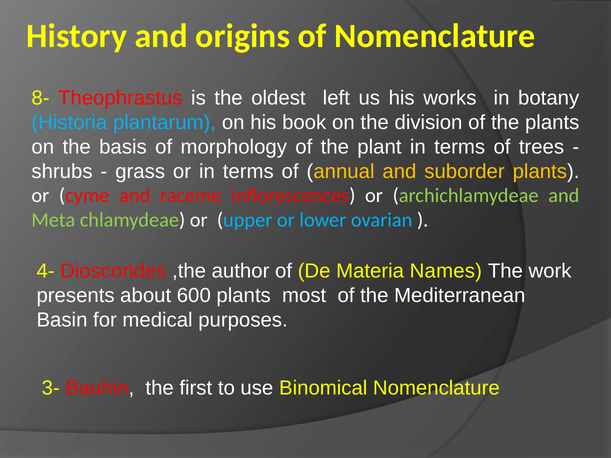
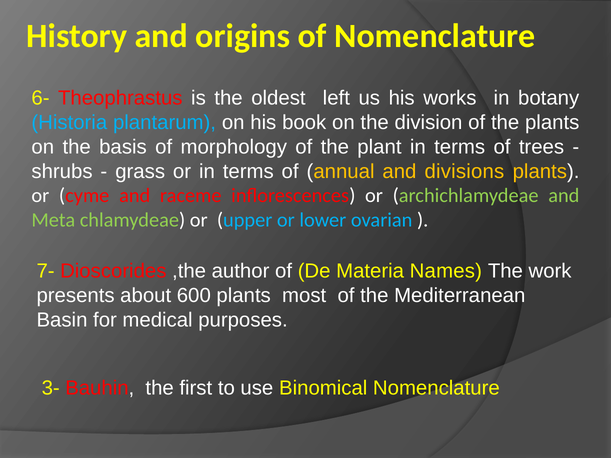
8-: 8- -> 6- (41, 98)
suborder: suborder -> divisions (464, 171)
4-: 4- -> 7- (46, 271)
